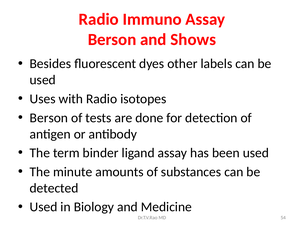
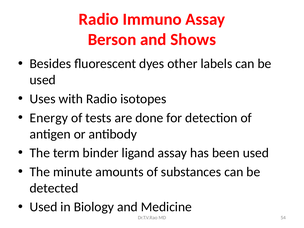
Berson: Berson -> Energy (49, 118)
